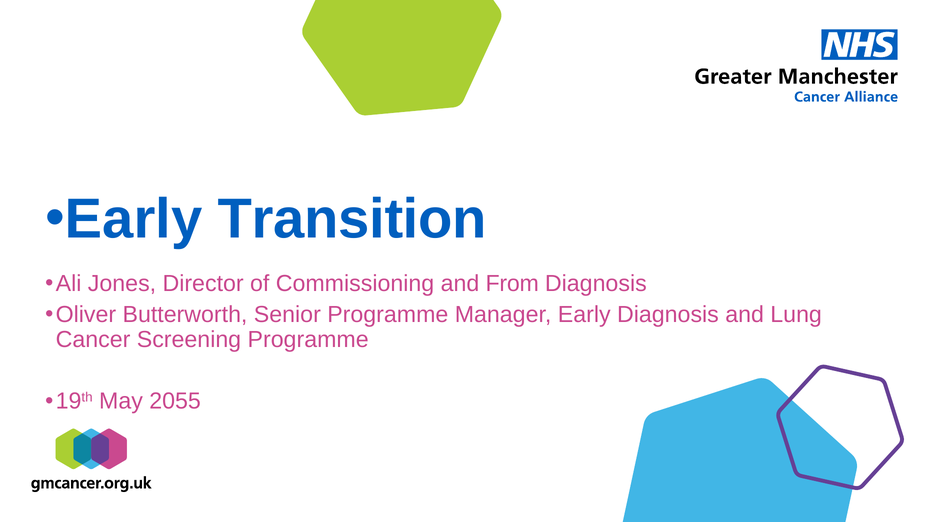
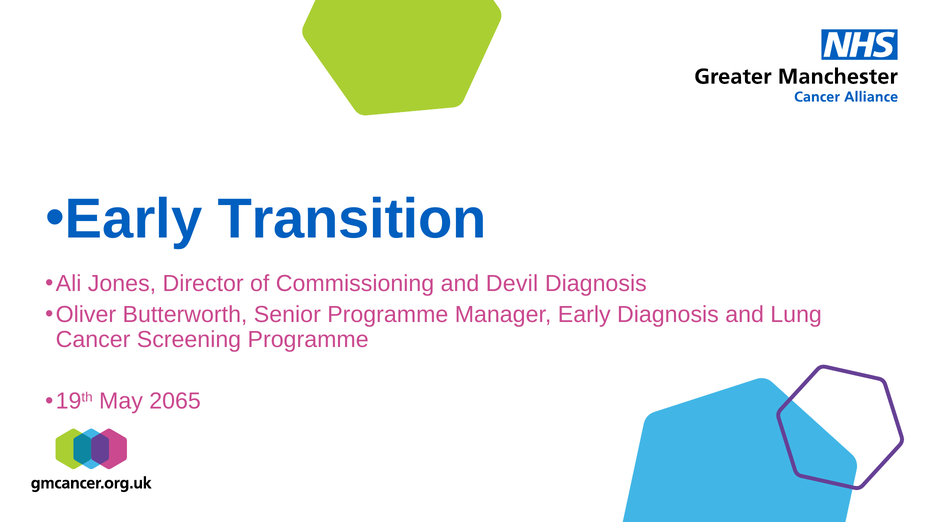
From: From -> Devil (512, 283)
2055: 2055 -> 2065 (175, 401)
